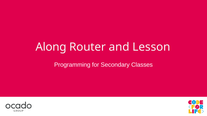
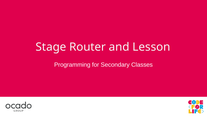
Along: Along -> Stage (51, 47)
